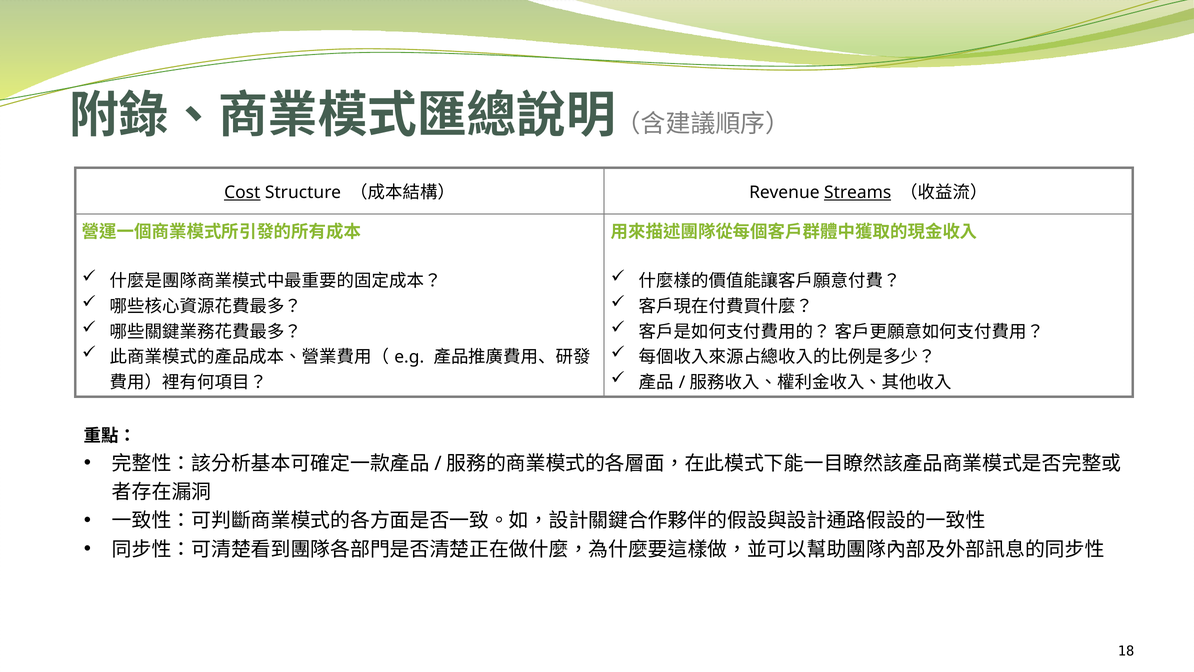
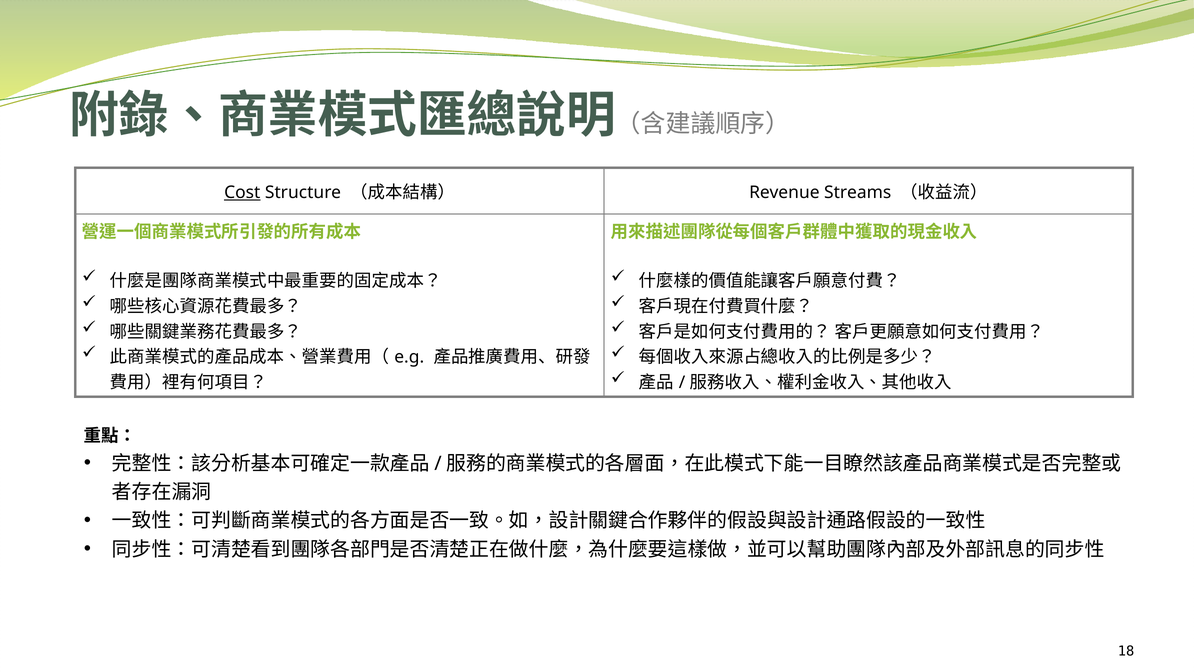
Streams underline: present -> none (858, 192)
